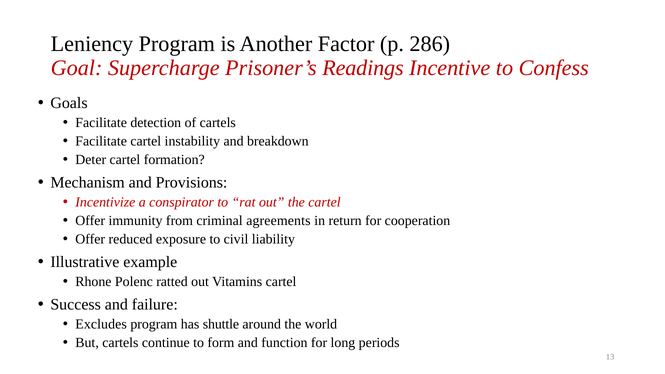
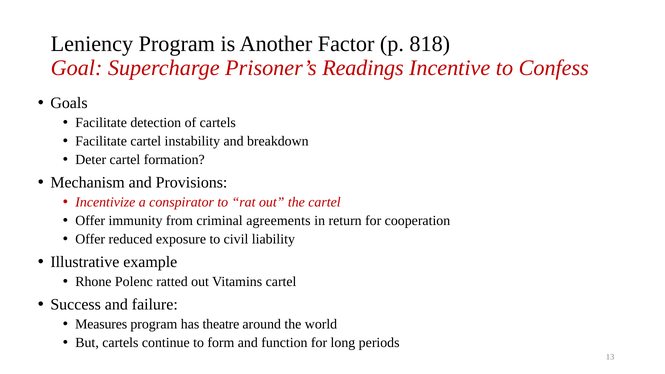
286: 286 -> 818 (430, 44)
Excludes: Excludes -> Measures (101, 324)
shuttle: shuttle -> theatre (221, 324)
